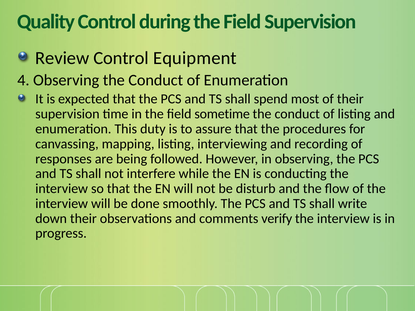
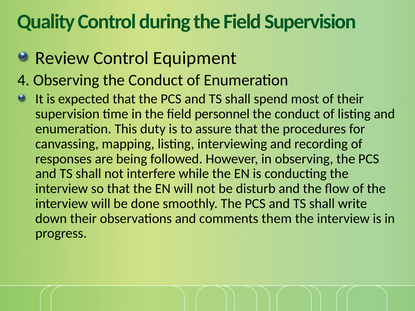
sometime: sometime -> personnel (222, 114)
verify: verify -> them (277, 219)
